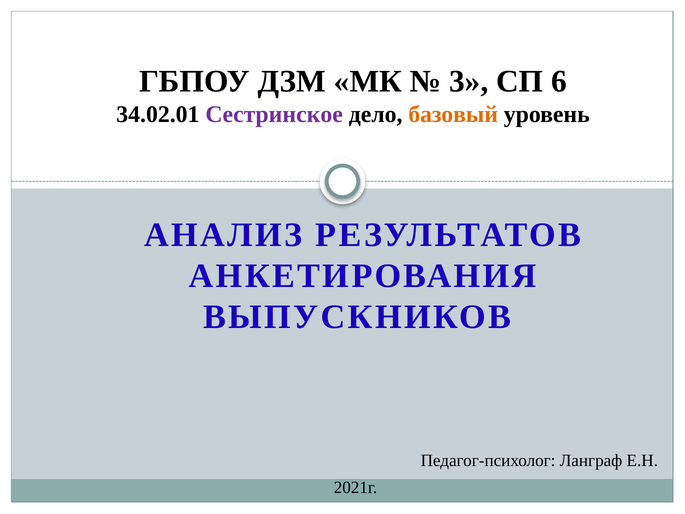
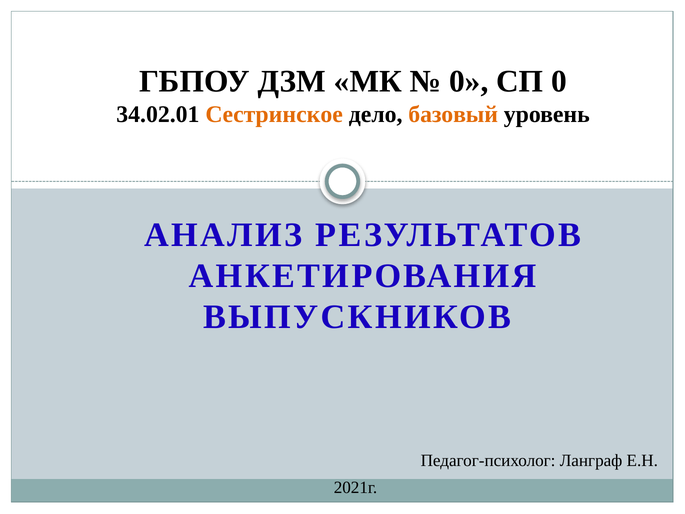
3: 3 -> 0 (469, 82)
СП 6: 6 -> 0 (559, 82)
Сестринское colour: purple -> orange (274, 114)
